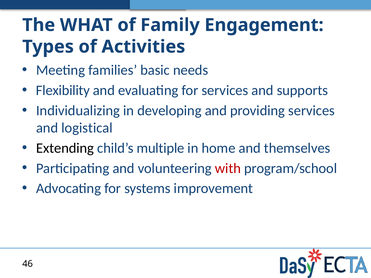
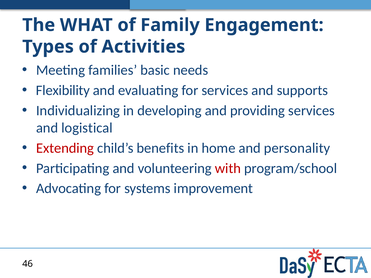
Extending colour: black -> red (65, 148)
multiple: multiple -> benefits (160, 148)
themselves: themselves -> personality (297, 148)
